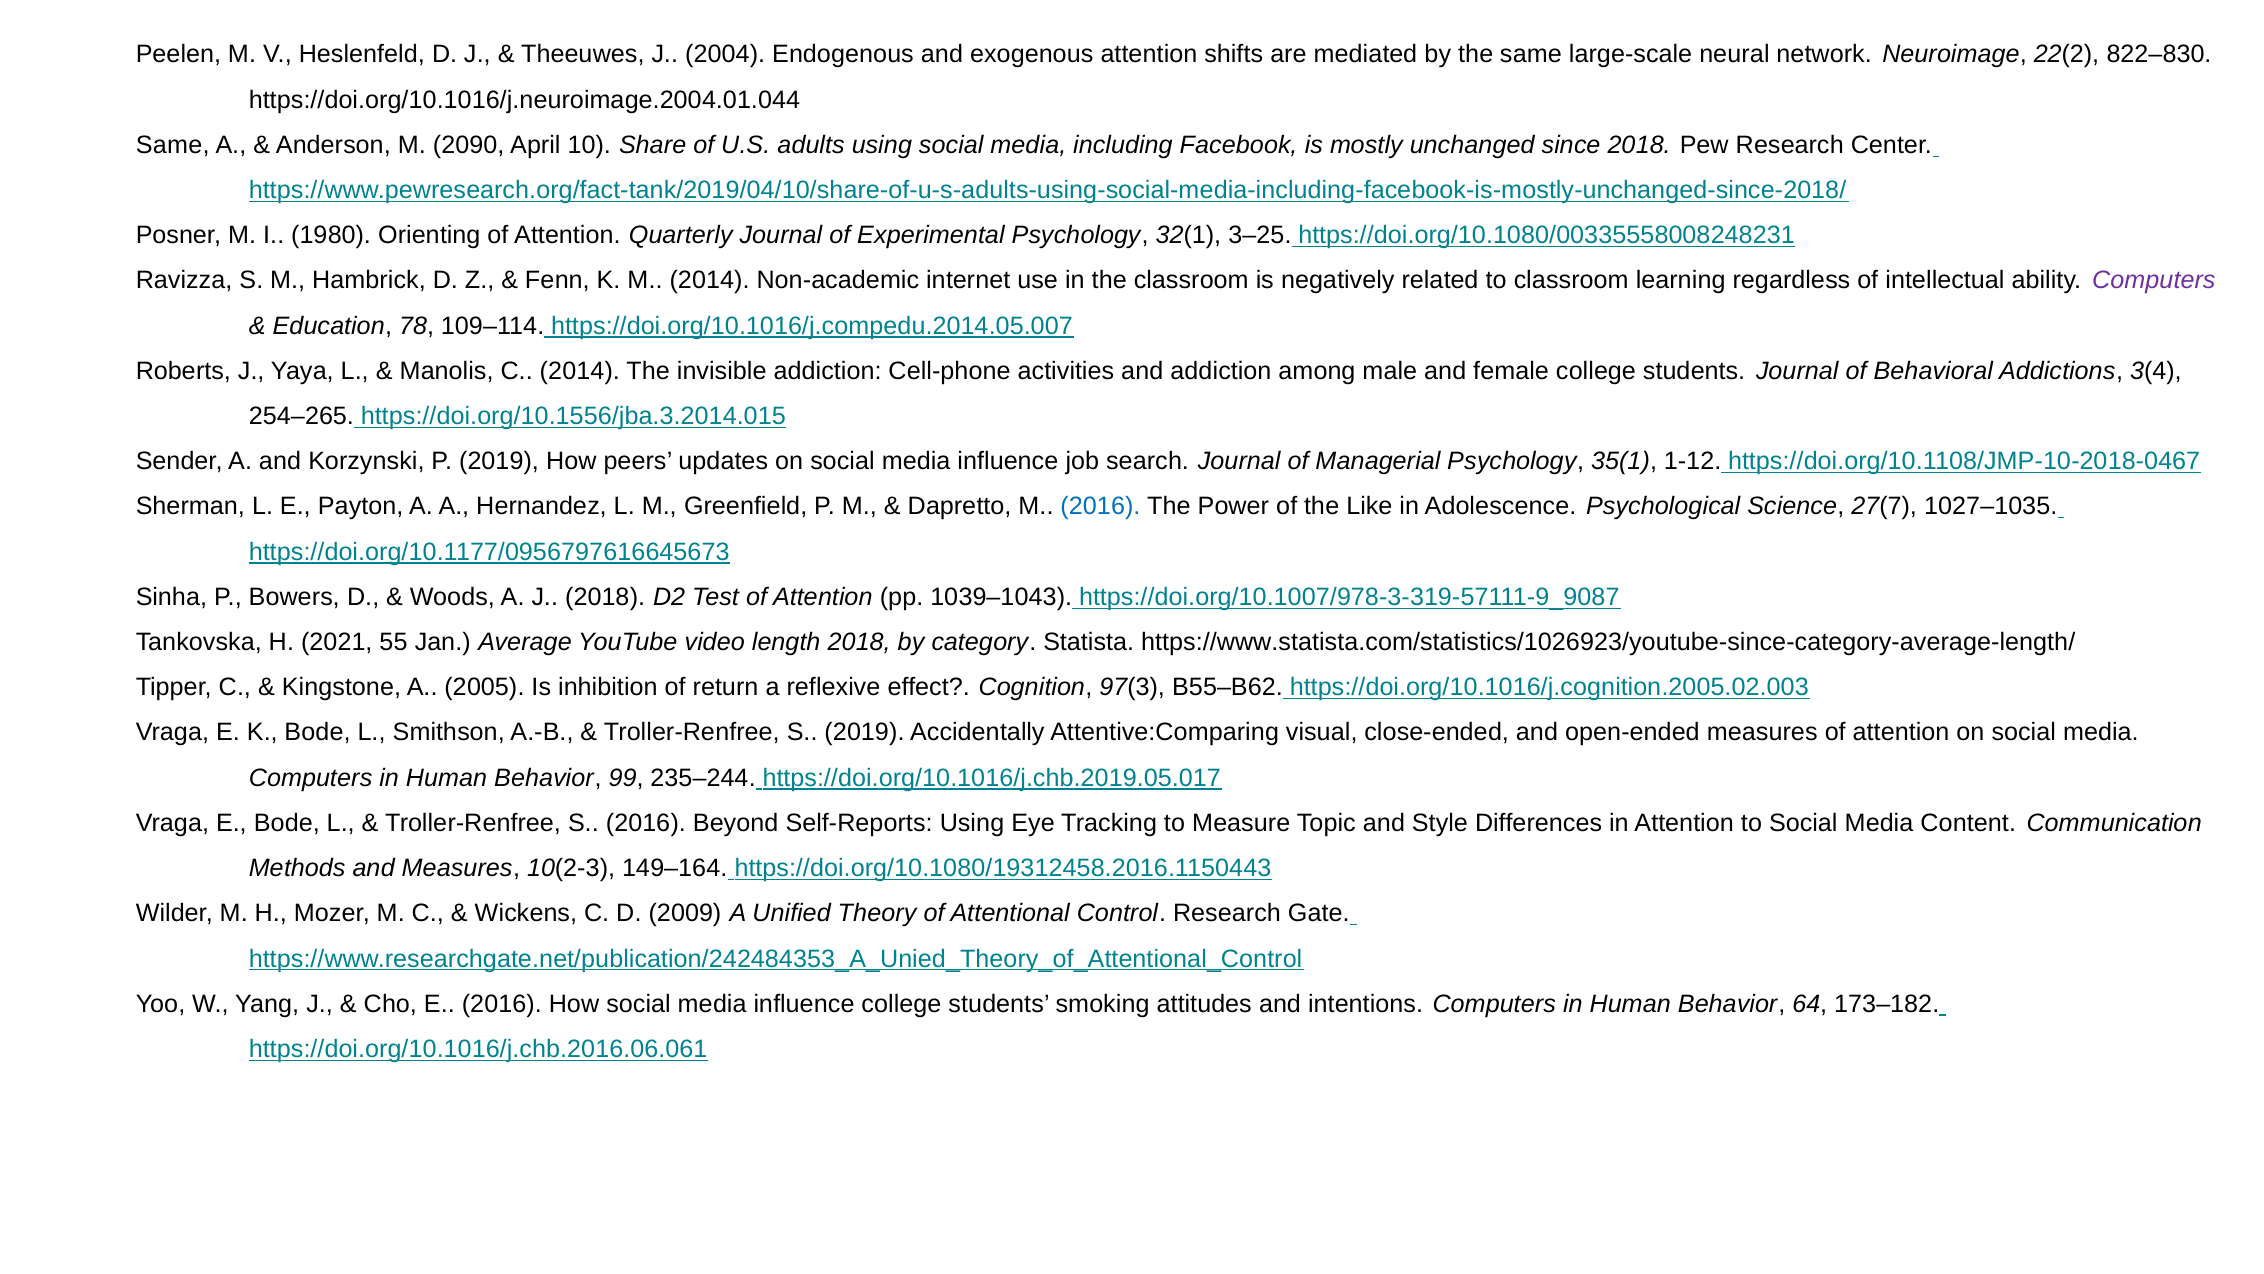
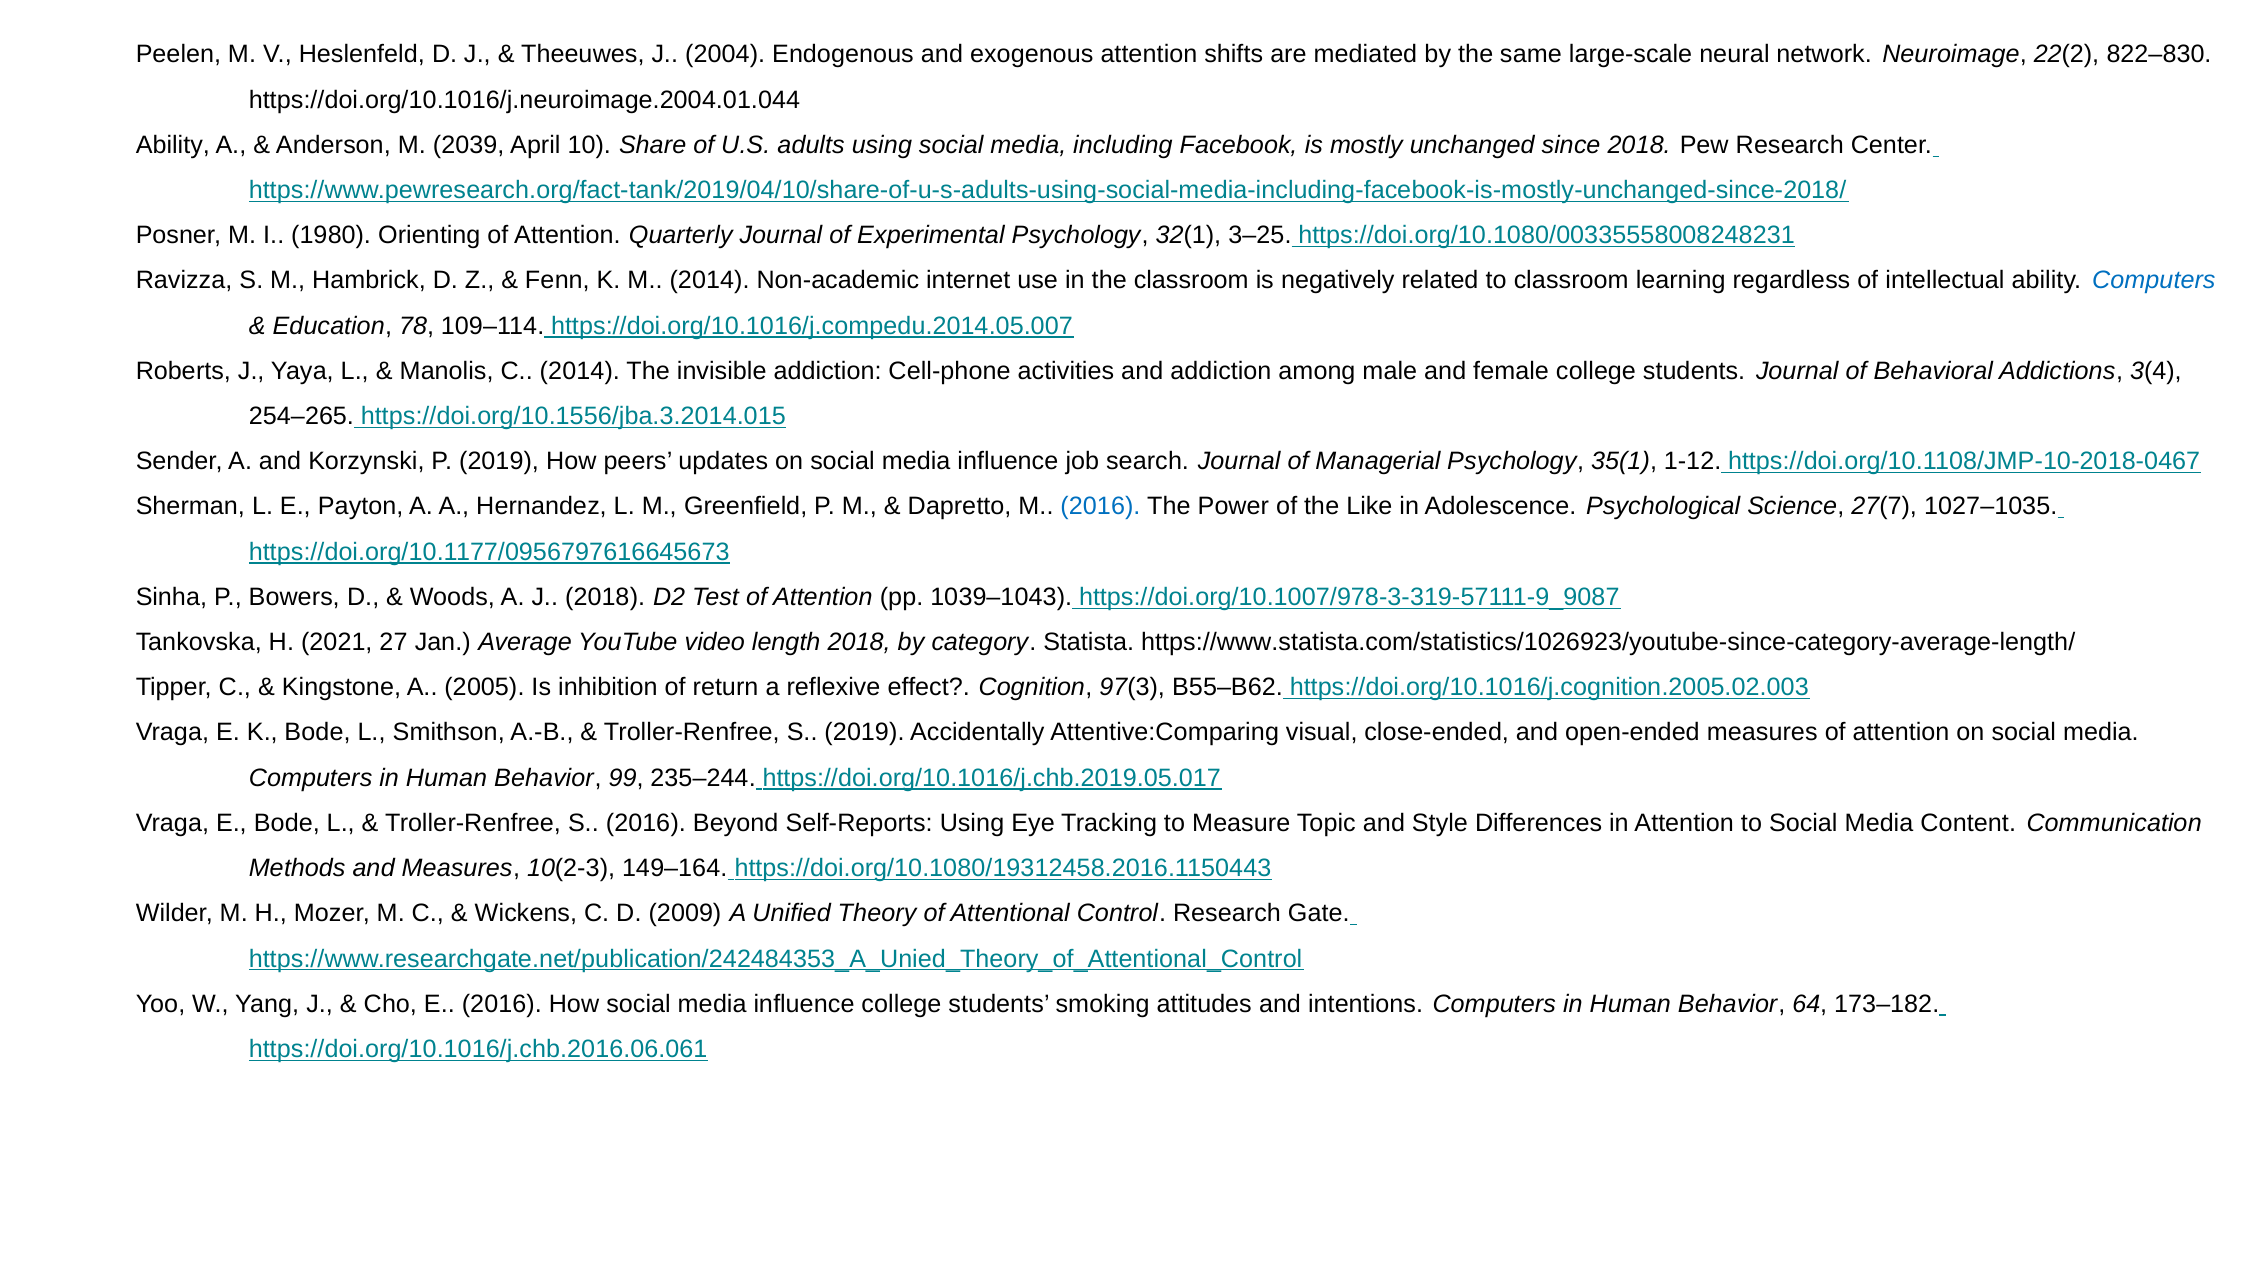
Same: Same -> Ability (173, 145)
2090: 2090 -> 2039 (469, 145)
Computers colour: purple -> blue (2154, 281)
55: 55 -> 27 (393, 642)
